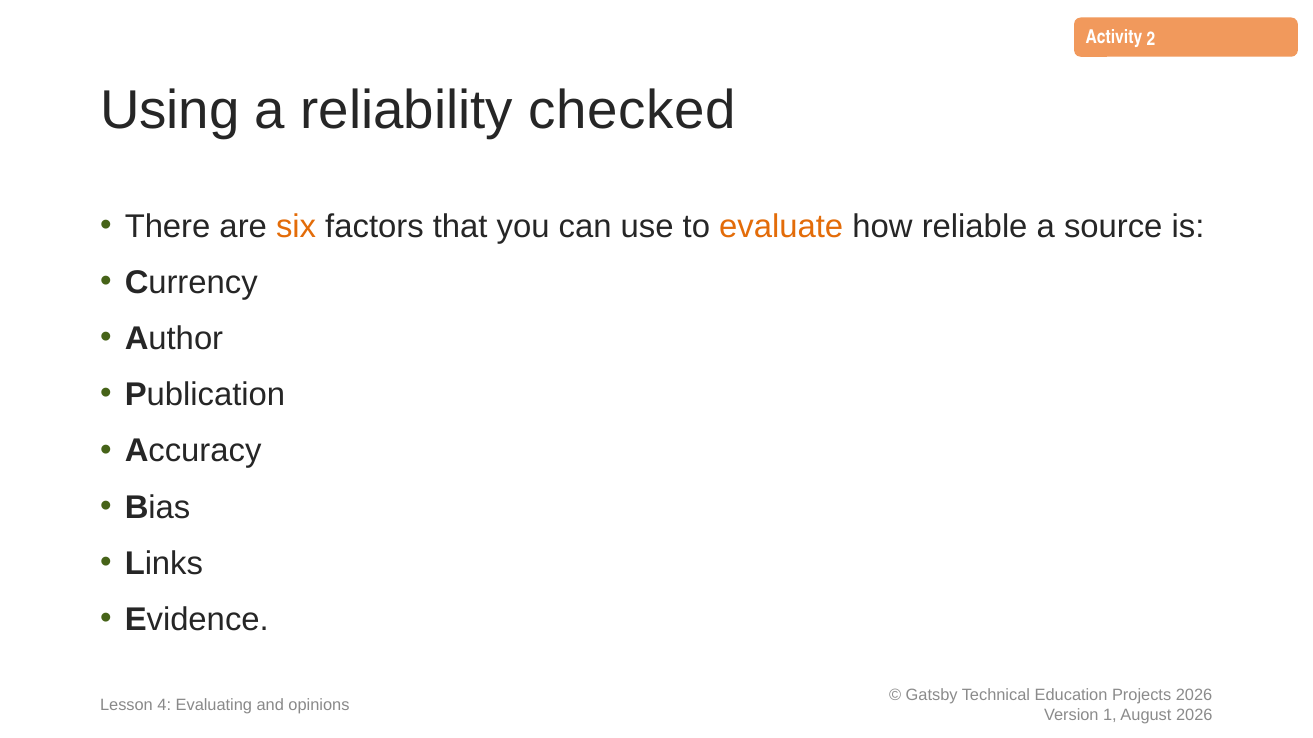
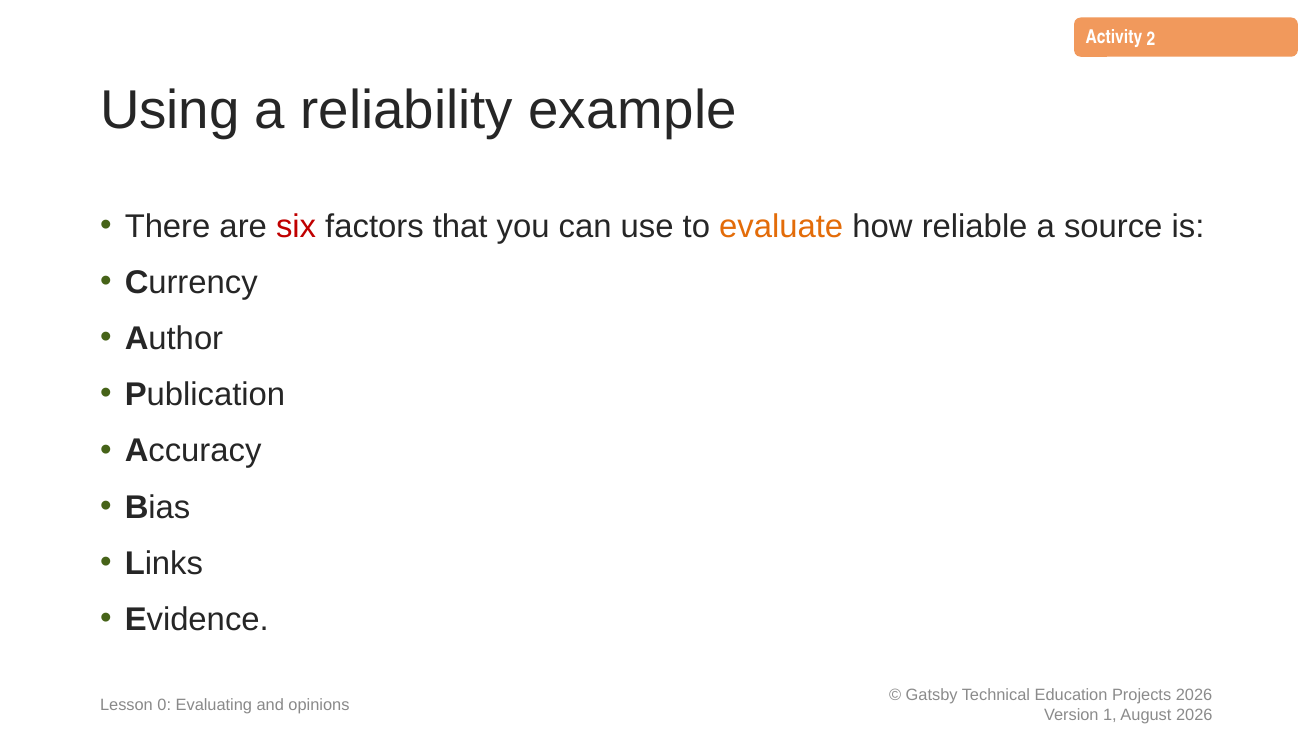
checked: checked -> example (633, 110)
six colour: orange -> red (296, 227)
4: 4 -> 0 (164, 706)
